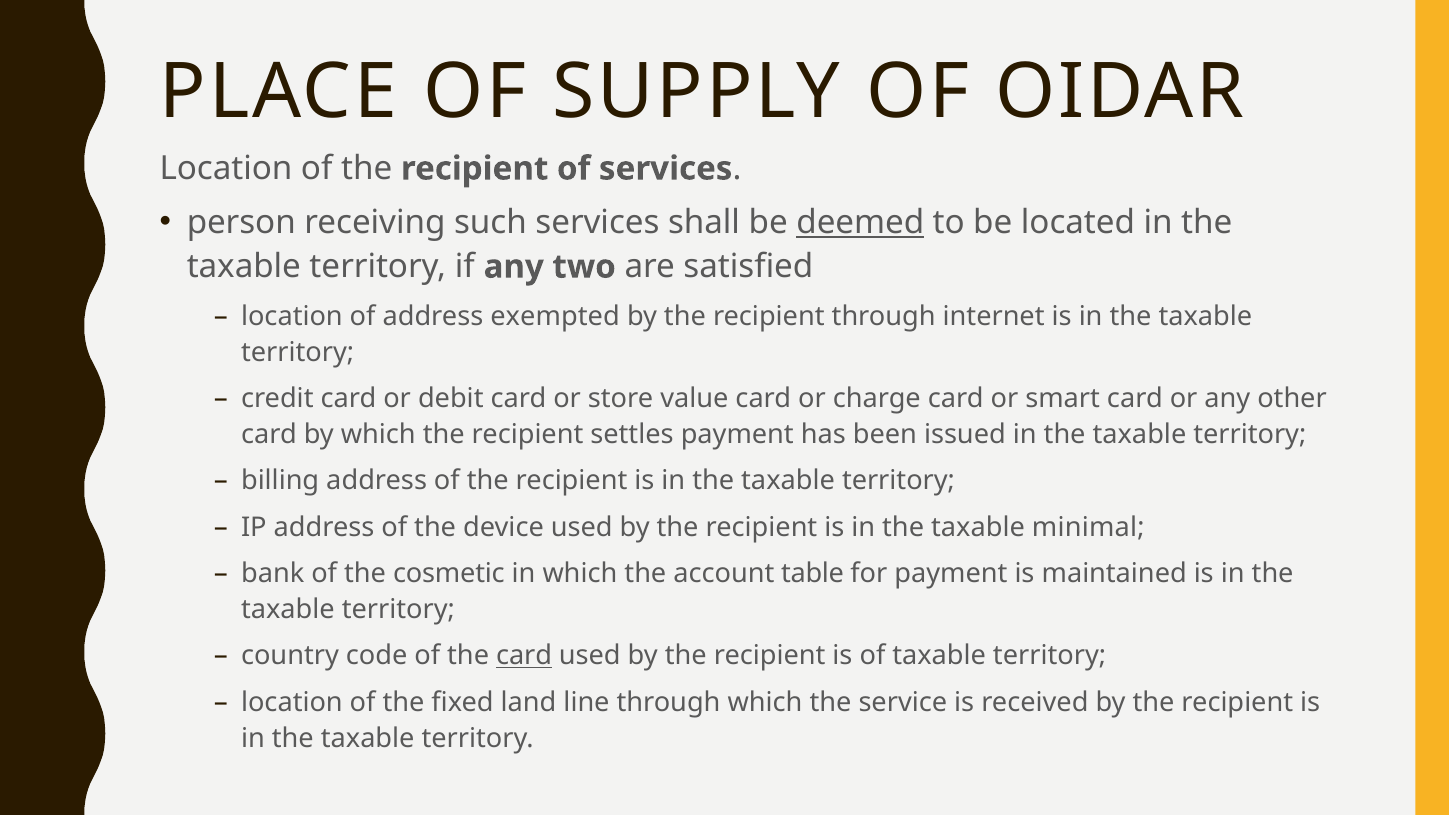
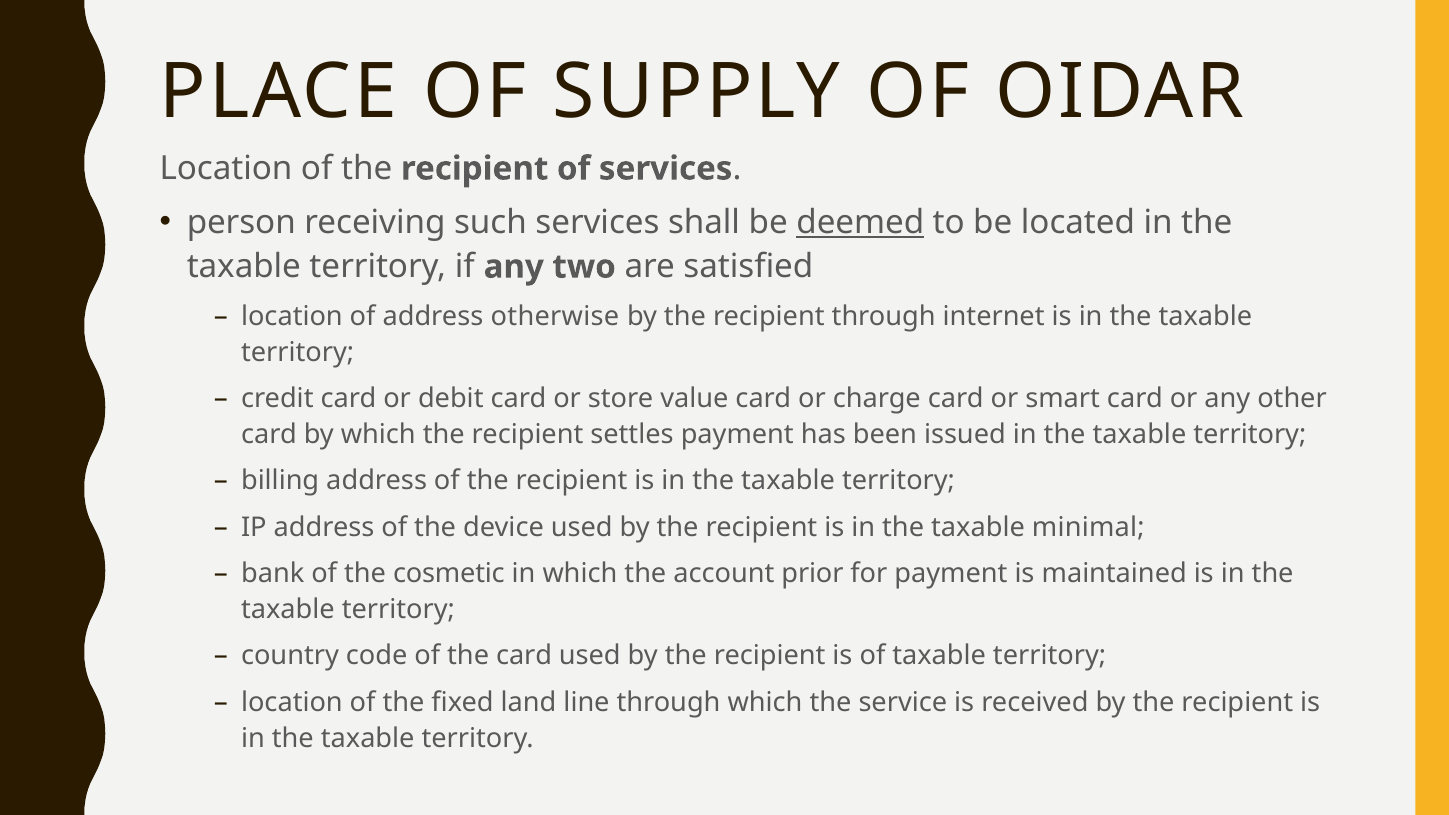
exempted: exempted -> otherwise (555, 316)
table: table -> prior (812, 574)
card underline: present -> none (524, 656)
